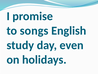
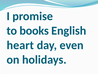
songs: songs -> books (34, 30)
study: study -> heart (20, 45)
